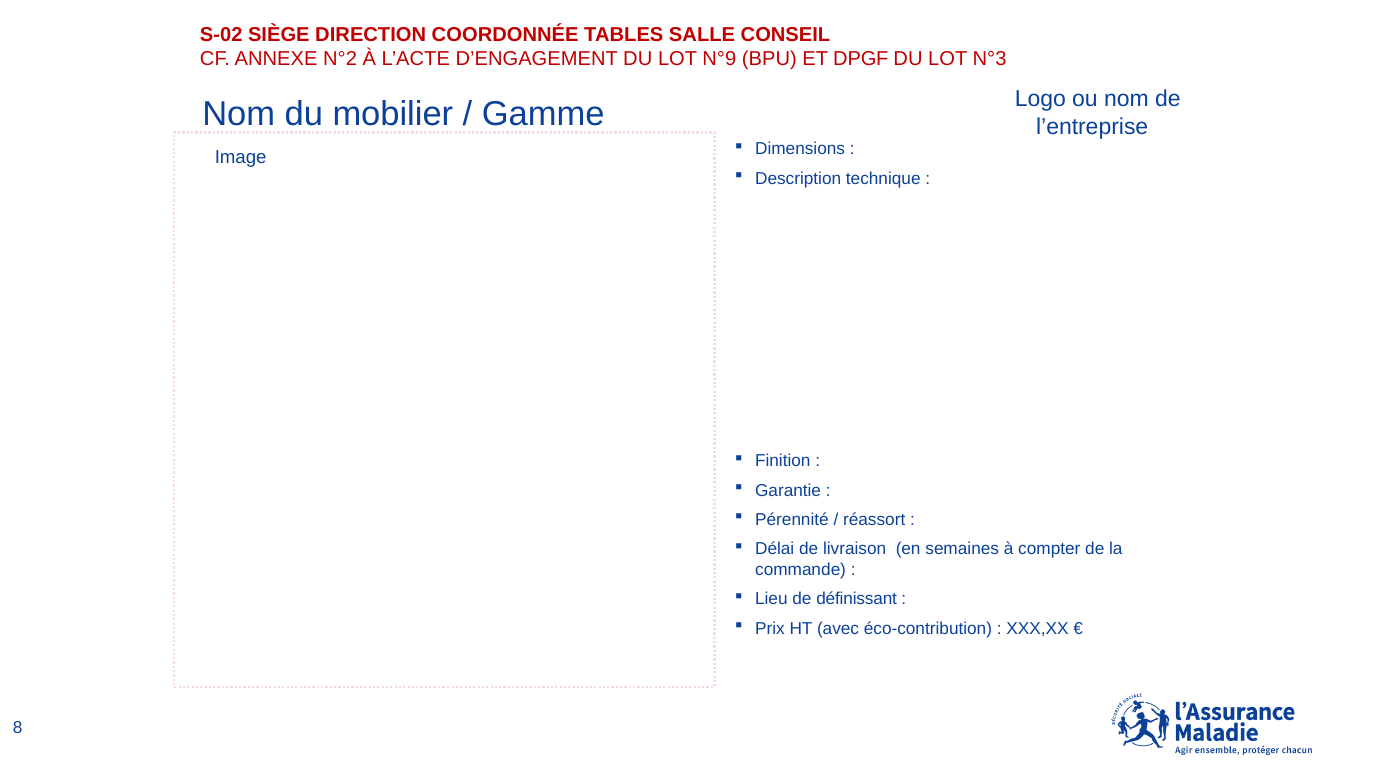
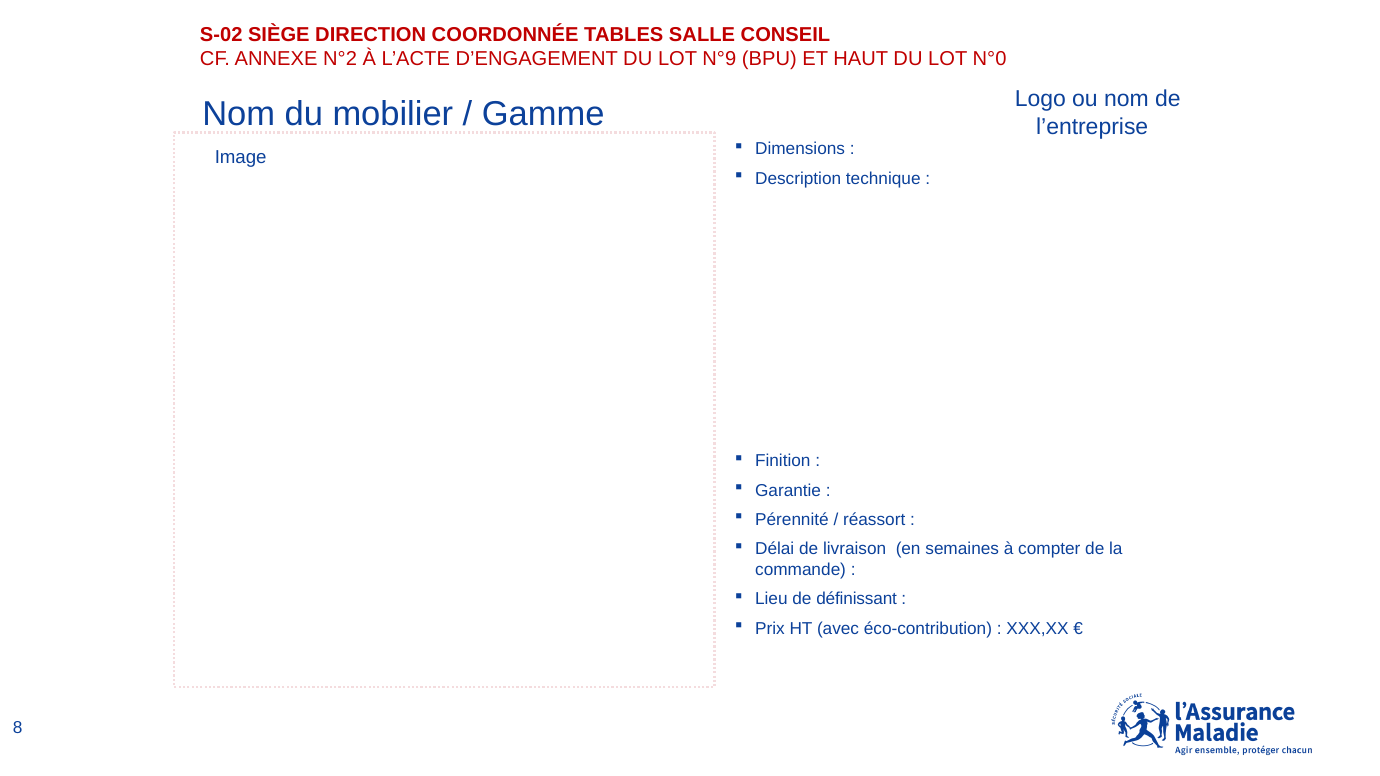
DPGF: DPGF -> HAUT (861, 59)
N°3: N°3 -> N°0 (990, 59)
